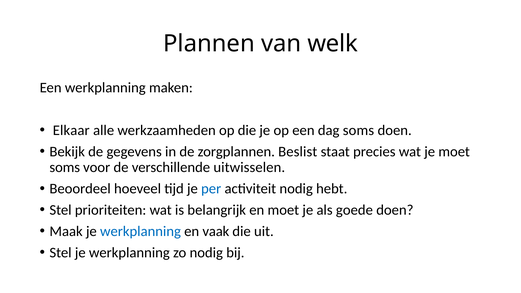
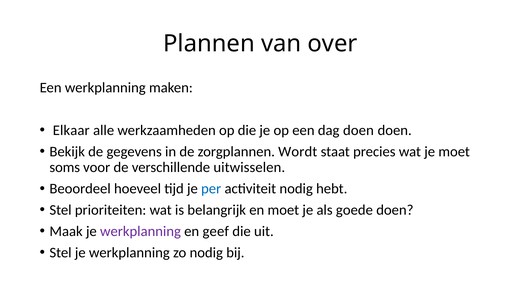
welk: welk -> over (333, 44)
dag soms: soms -> doen (358, 130)
Beslist: Beslist -> Wordt (298, 152)
werkplanning colour: blue -> purple (140, 231)
vaak: vaak -> geef (216, 231)
